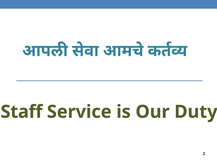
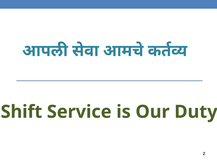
Staff: Staff -> Shift (21, 112)
